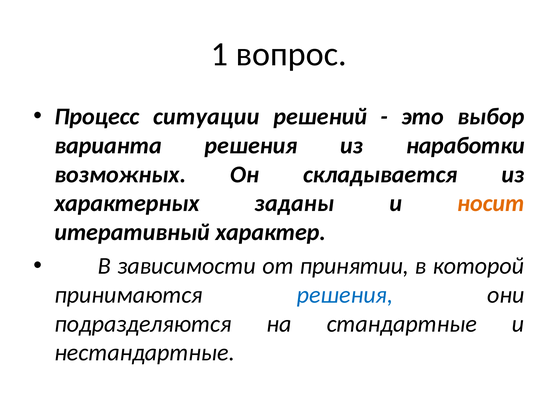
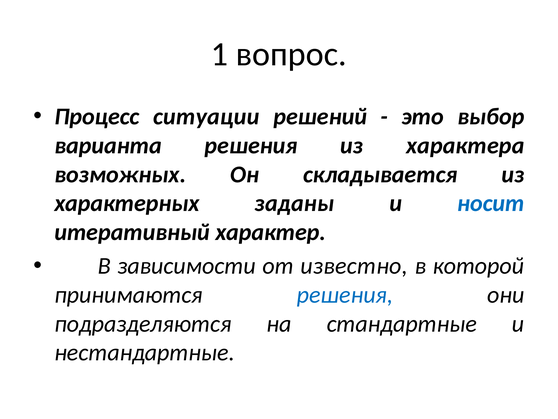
наработки: наработки -> характера (465, 145)
носит colour: orange -> blue (491, 203)
принятии: принятии -> известно (354, 266)
